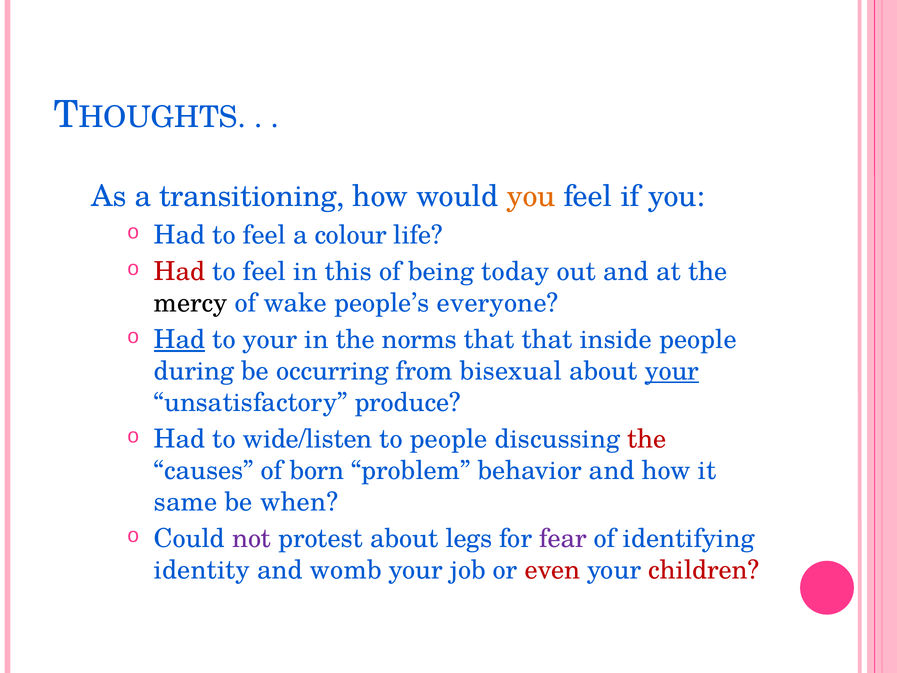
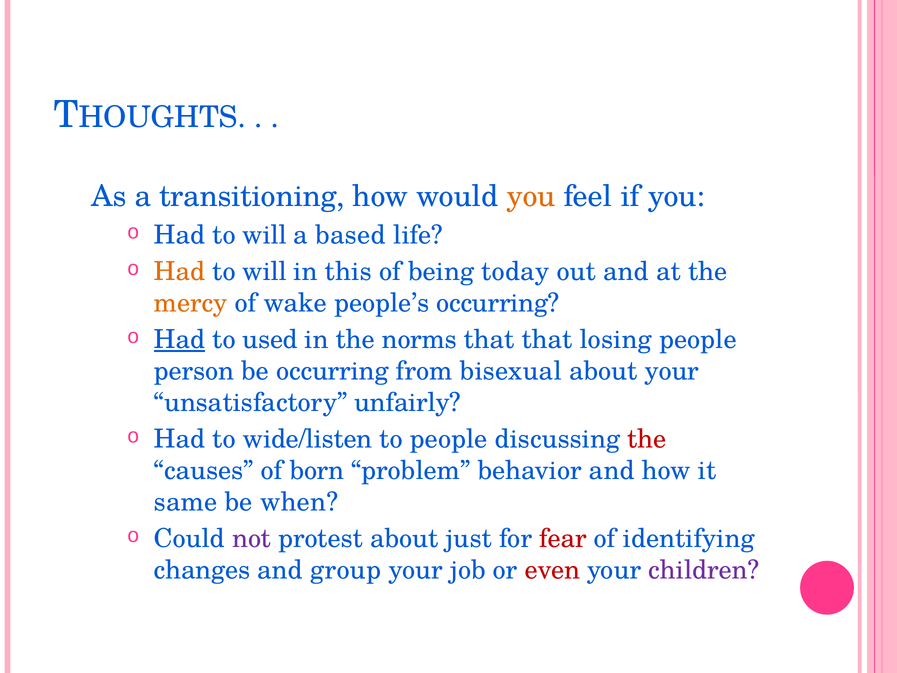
feel: feel -> will (265, 235)
colour: colour -> based (350, 235)
Had colour: red -> orange (180, 272)
feel: feel -> will (265, 272)
mercy colour: black -> orange (191, 303)
people’s everyone: everyone -> occurring (498, 303)
to your: your -> used (270, 340)
inside: inside -> losing (616, 340)
during: during -> person (194, 371)
your underline: present -> none (672, 371)
produce: produce -> unfairly (408, 402)
legs: legs -> just (469, 538)
fear colour: purple -> red (563, 538)
identity: identity -> changes (202, 570)
womb: womb -> group (346, 570)
children colour: red -> purple (704, 570)
